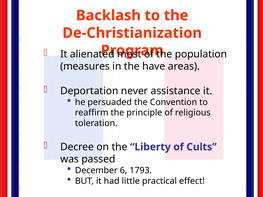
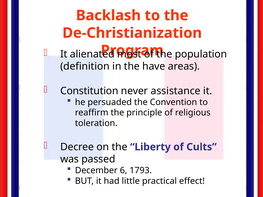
measures: measures -> definition (85, 66)
Deportation: Deportation -> Constitution (89, 91)
